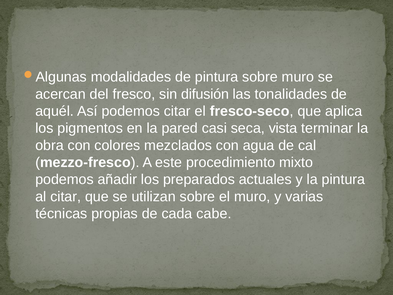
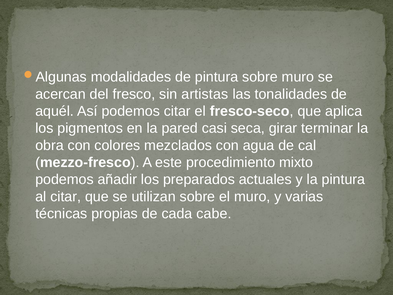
difusión: difusión -> artistas (205, 94)
vista: vista -> girar (283, 128)
